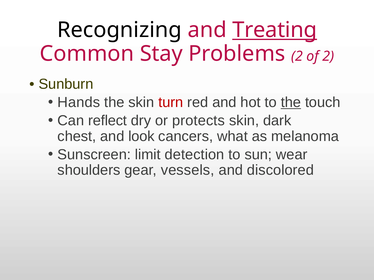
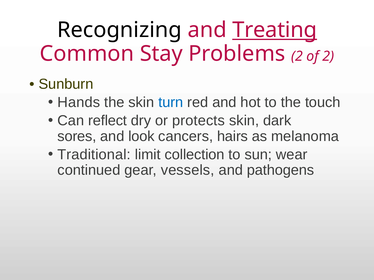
turn colour: red -> blue (171, 103)
the underline: present -> none (291, 103)
chest: chest -> sores (77, 137)
what: what -> hairs (233, 137)
Sunscreen: Sunscreen -> Traditional (94, 155)
detection: detection -> collection (195, 155)
shoulders: shoulders -> continued (89, 170)
discolored: discolored -> pathogens (281, 170)
